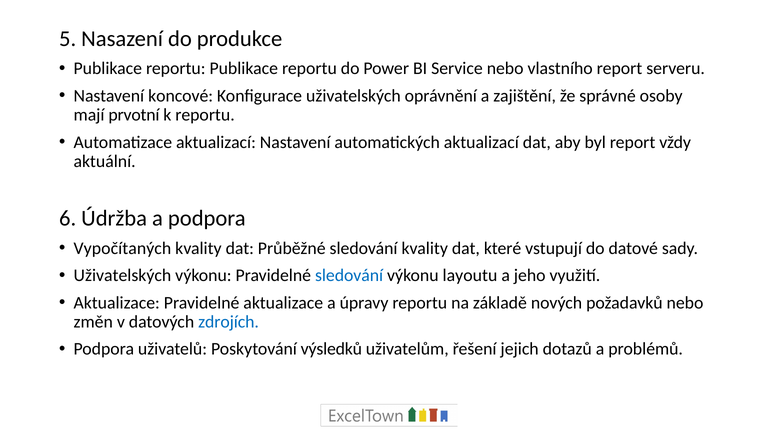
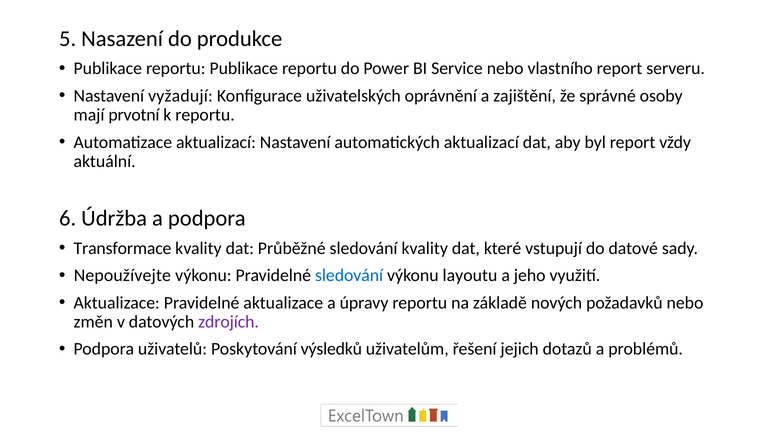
koncové: koncové -> vyžadují (180, 96)
Vypočítaných: Vypočítaných -> Transformace (123, 248)
Uživatelských: Uživatelských -> Nepoužívejte (122, 275)
zdrojích colour: blue -> purple (229, 322)
